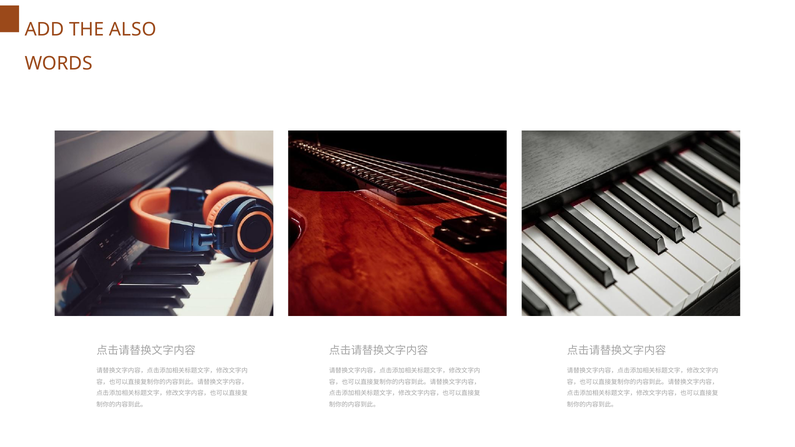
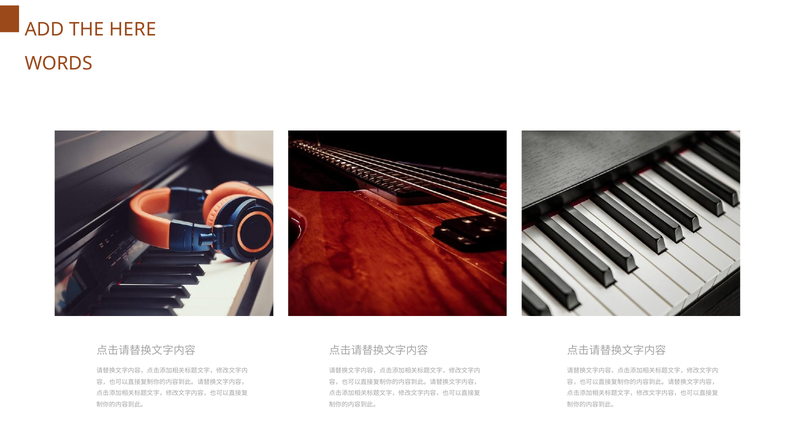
ALSO: ALSO -> HERE (133, 29)
